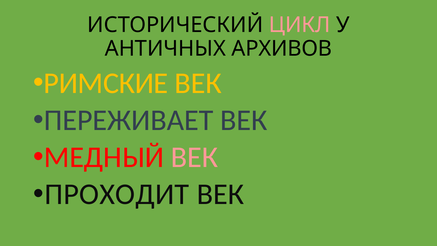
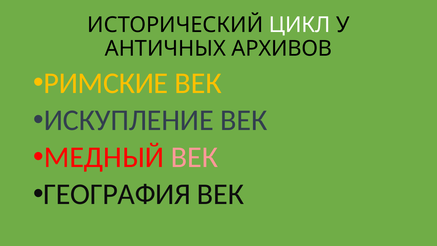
ЦИКЛ colour: pink -> white (300, 25)
ПЕРЕЖИВАЕТ: ПЕРЕЖИВАЕТ -> ИСКУПЛЕНИЕ (129, 120)
ПРОХОДИТ: ПРОХОДИТ -> ГЕОГРАФИЯ (117, 194)
